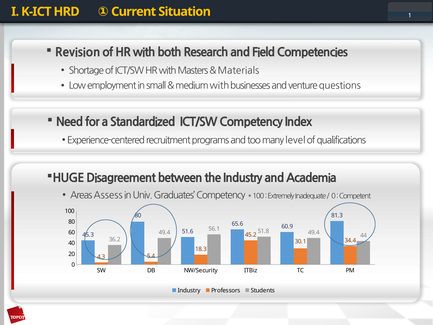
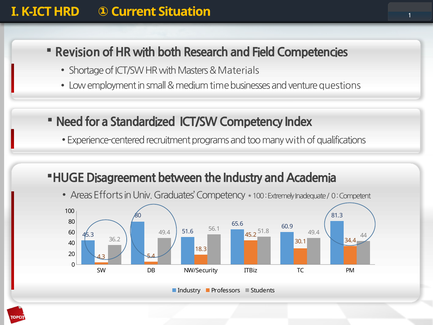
medium with: with -> time (219, 86)
many level: level -> with (295, 140)
Assess: Assess -> Efforts (108, 195)
